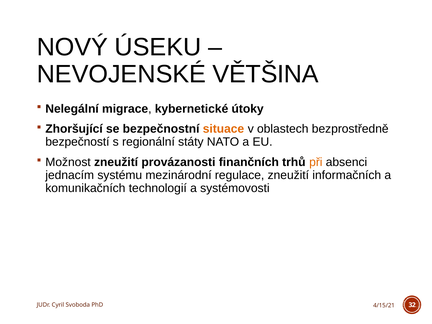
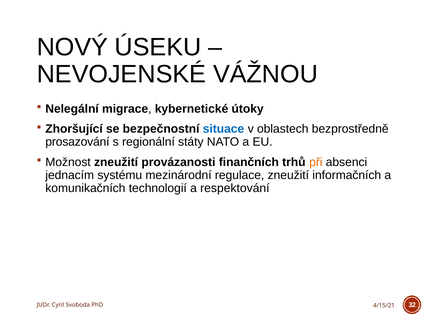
VĚTŠINA: VĚTŠINA -> VÁŽNOU (265, 74)
situace colour: orange -> blue (223, 129)
bezpečností: bezpečností -> prosazování (77, 142)
systémovosti: systémovosti -> respektování (235, 188)
